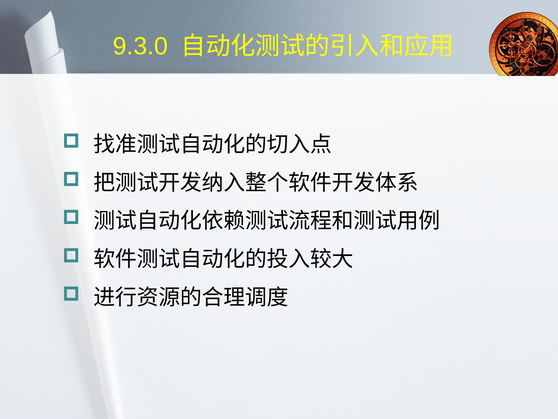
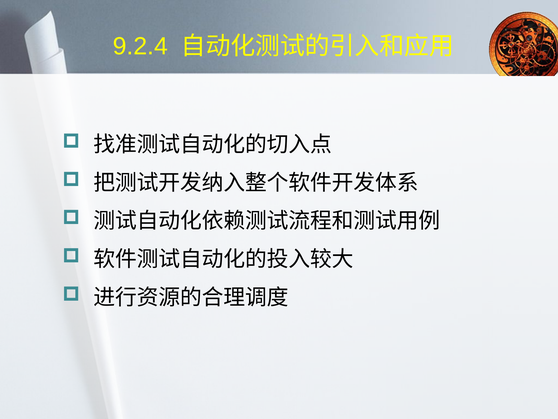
9.3.0: 9.3.0 -> 9.2.4 (140, 46)
